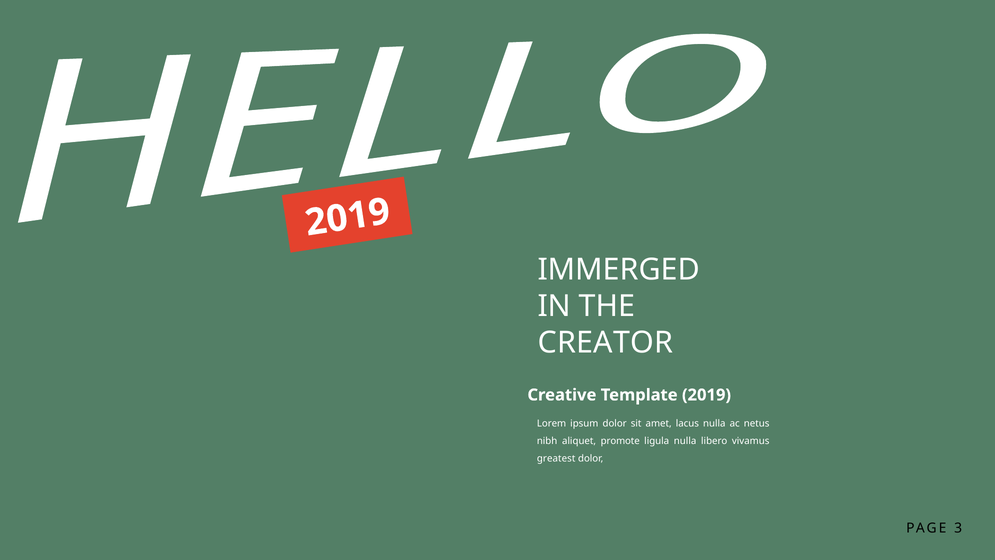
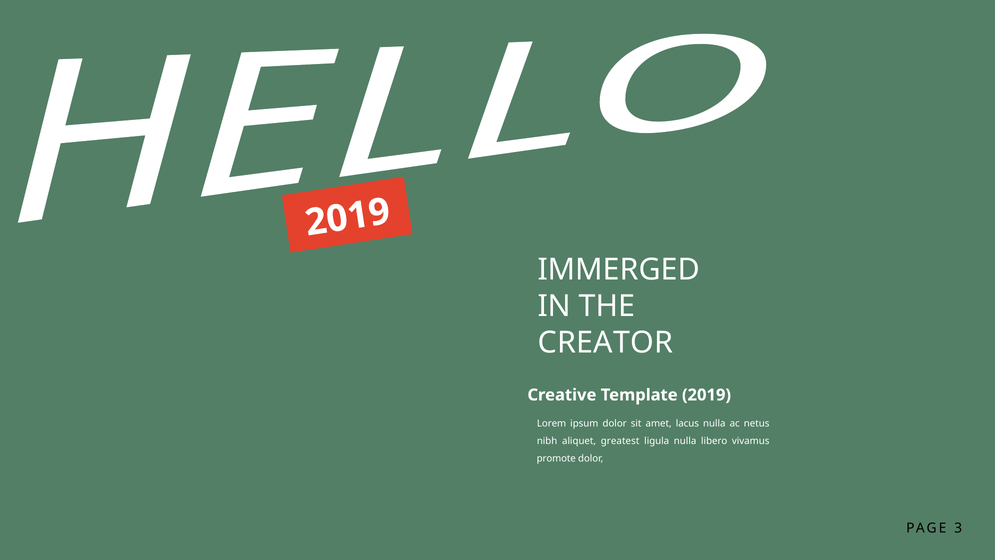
promote: promote -> greatest (620, 441)
greatest: greatest -> promote (556, 458)
